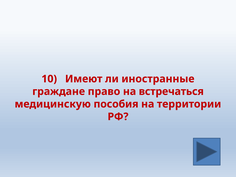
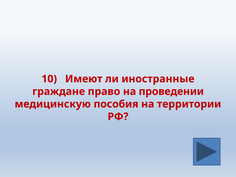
встречаться: встречаться -> проведении (171, 91)
